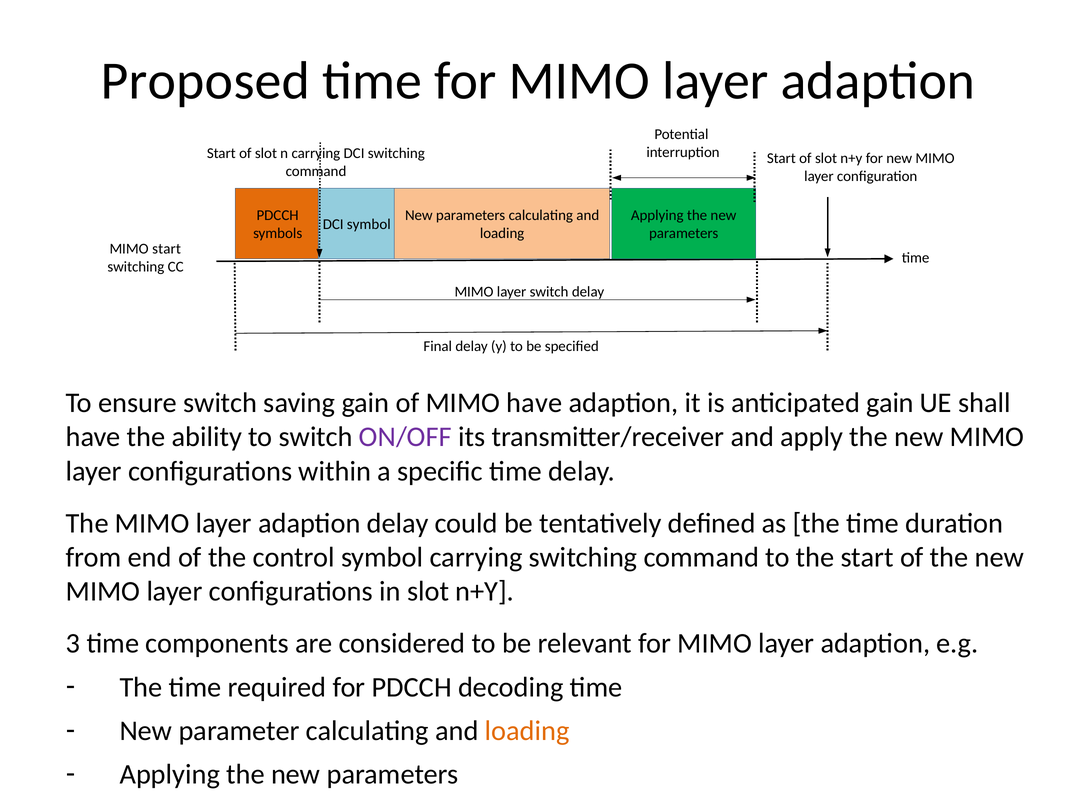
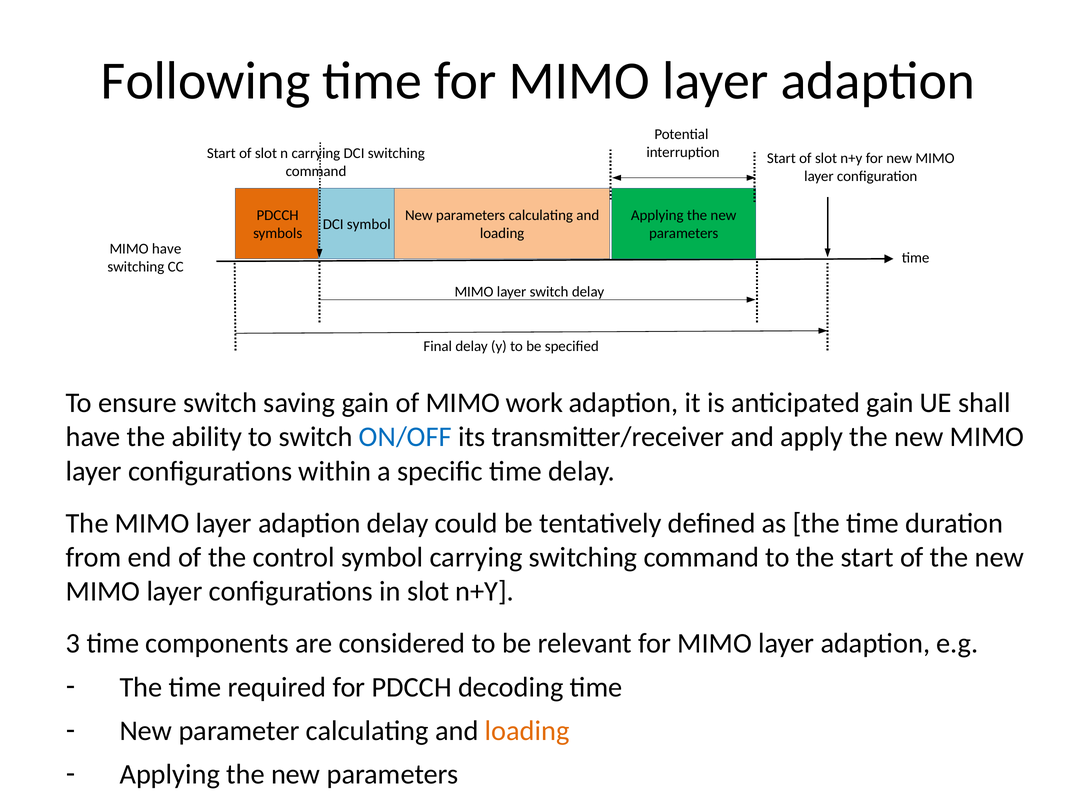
Proposed: Proposed -> Following (206, 81)
MIMO start: start -> have (167, 249)
MIMO have: have -> work (534, 403)
ON/OFF colour: purple -> blue (405, 437)
